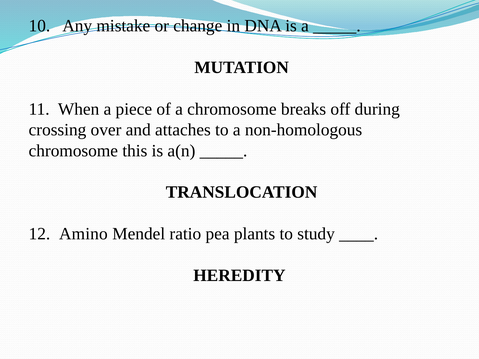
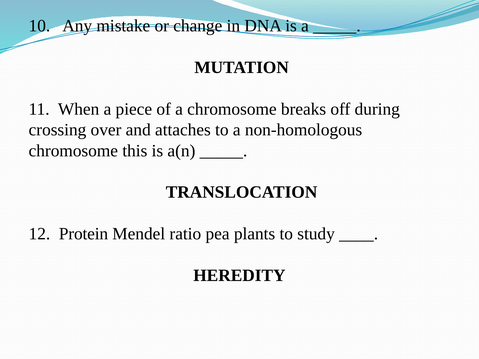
Amino: Amino -> Protein (84, 234)
